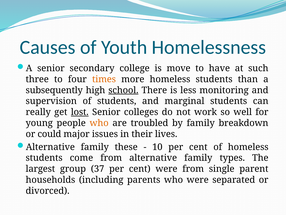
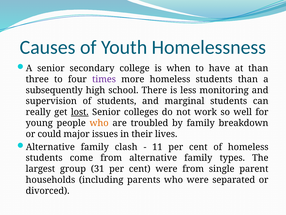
move: move -> when (179, 68)
at such: such -> than (258, 68)
times colour: orange -> purple (104, 79)
school underline: present -> none (123, 90)
these: these -> clash (126, 147)
10: 10 -> 11 (157, 147)
37: 37 -> 31 (98, 169)
